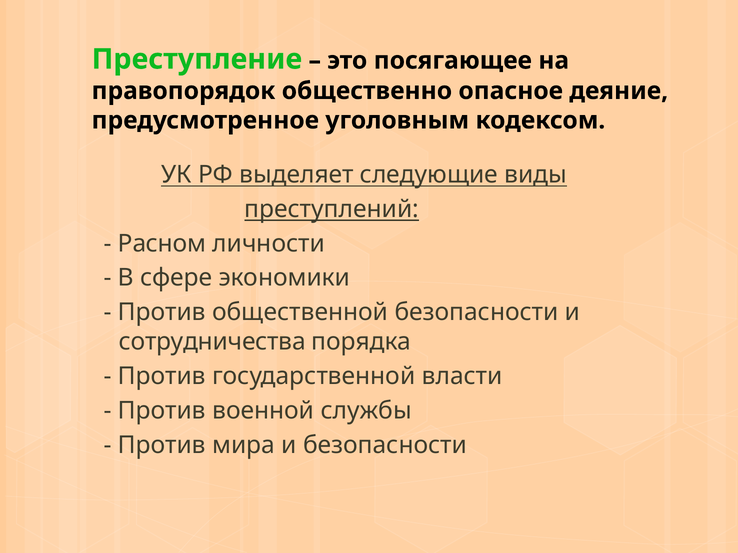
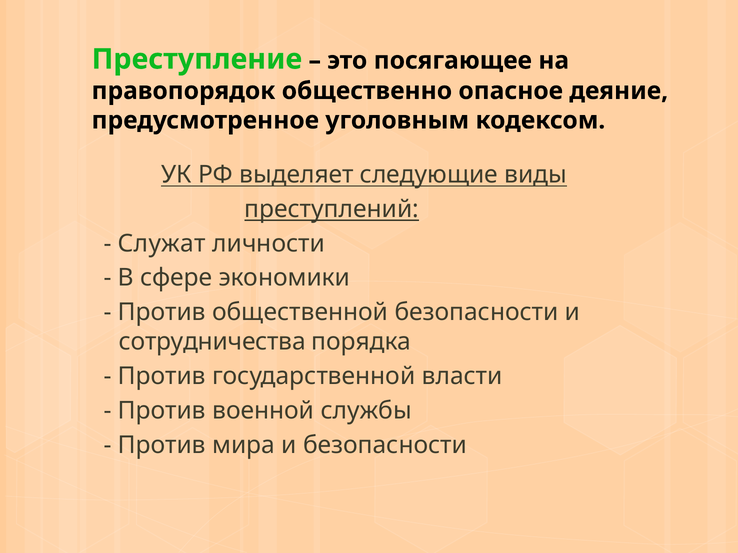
Расном: Расном -> Служат (162, 244)
